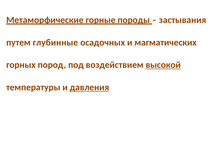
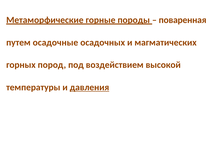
застывания: застывания -> поваренная (183, 20)
глубинные: глубинные -> осадочные (55, 42)
высокой underline: present -> none (163, 65)
